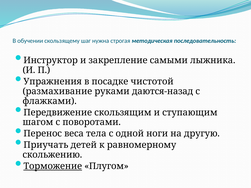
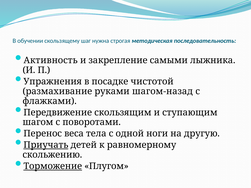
Инструктор: Инструктор -> Активность (51, 60)
даются-назад: даются-назад -> шагом-назад (162, 91)
Приучать underline: none -> present (46, 145)
